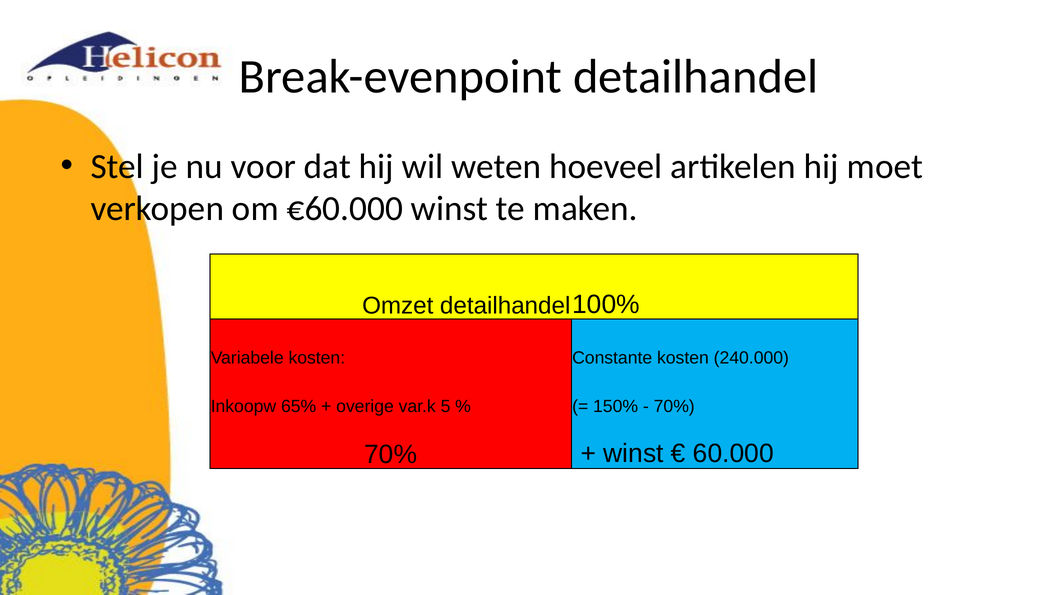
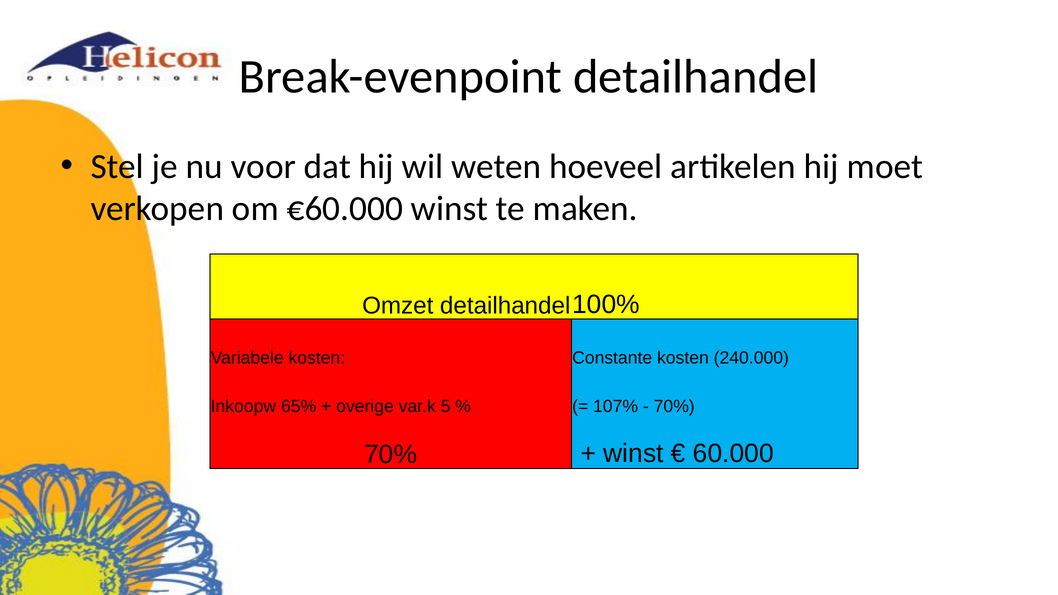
150%: 150% -> 107% (616, 406)
